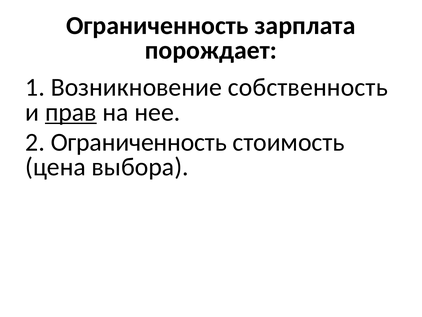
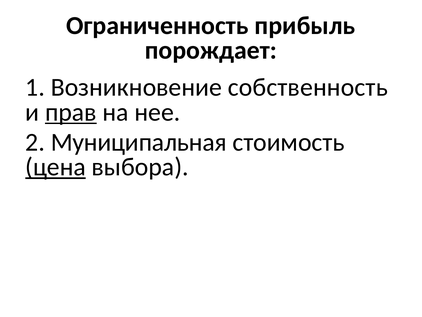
зарплата: зарплата -> прибыль (305, 26)
2 Ограниченность: Ограниченность -> Муниципальная (139, 142)
цена underline: none -> present (56, 167)
